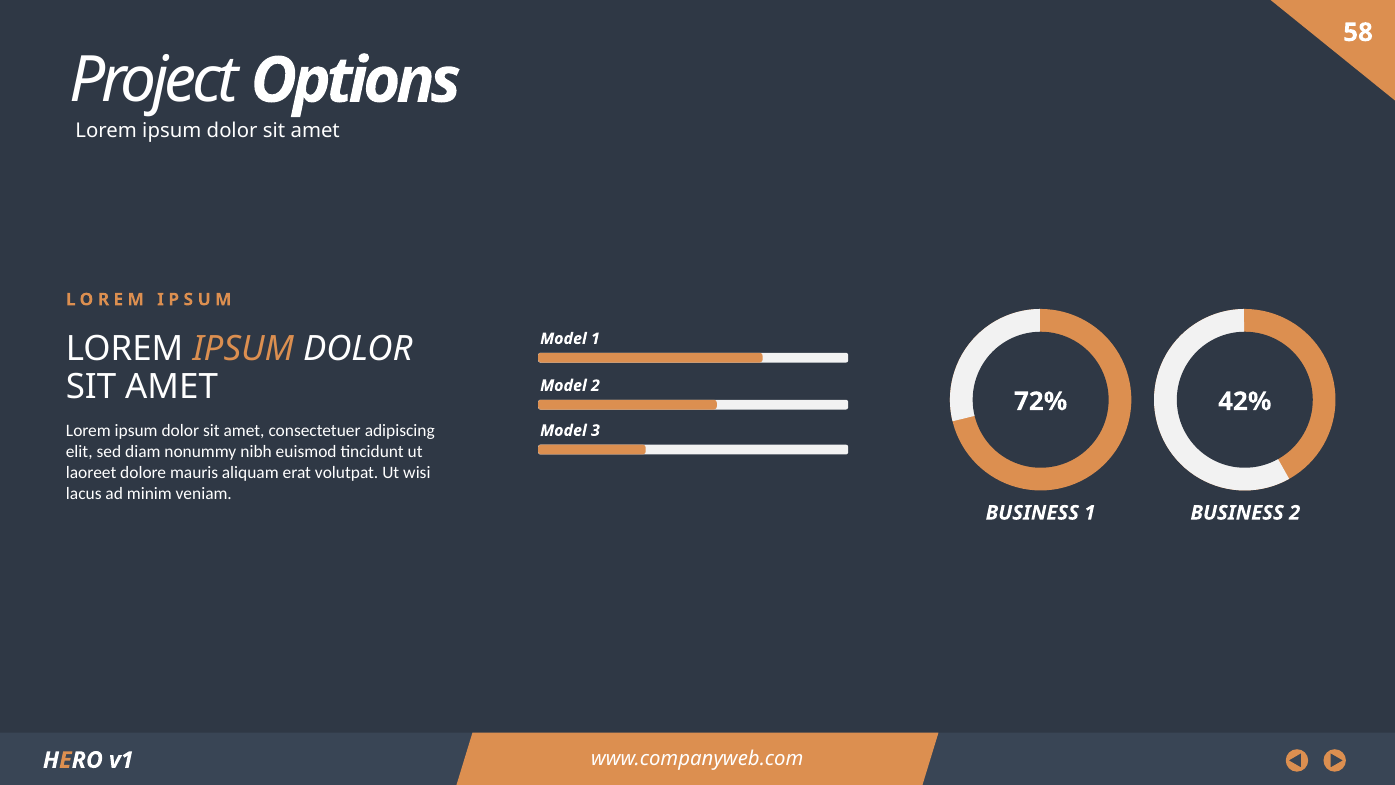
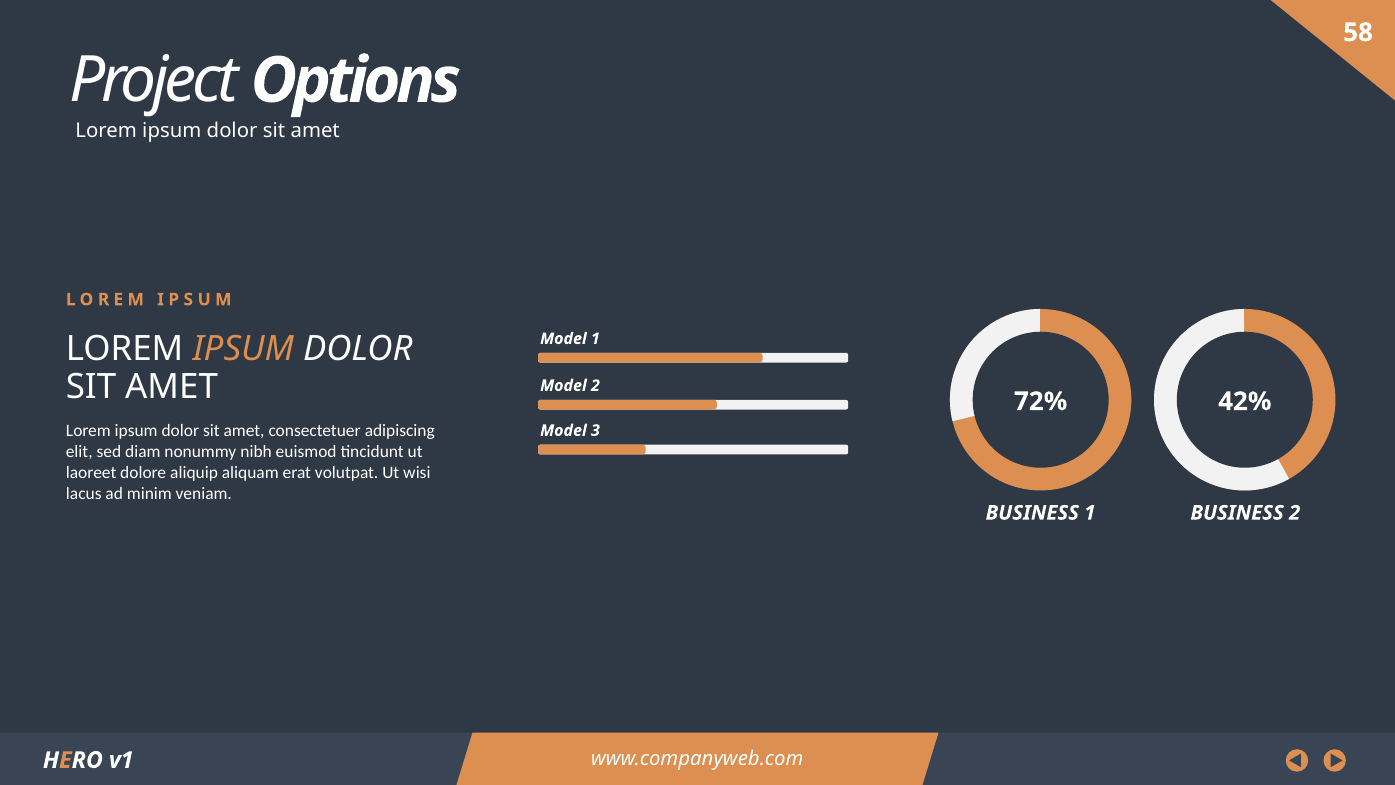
mauris: mauris -> aliquip (194, 472)
